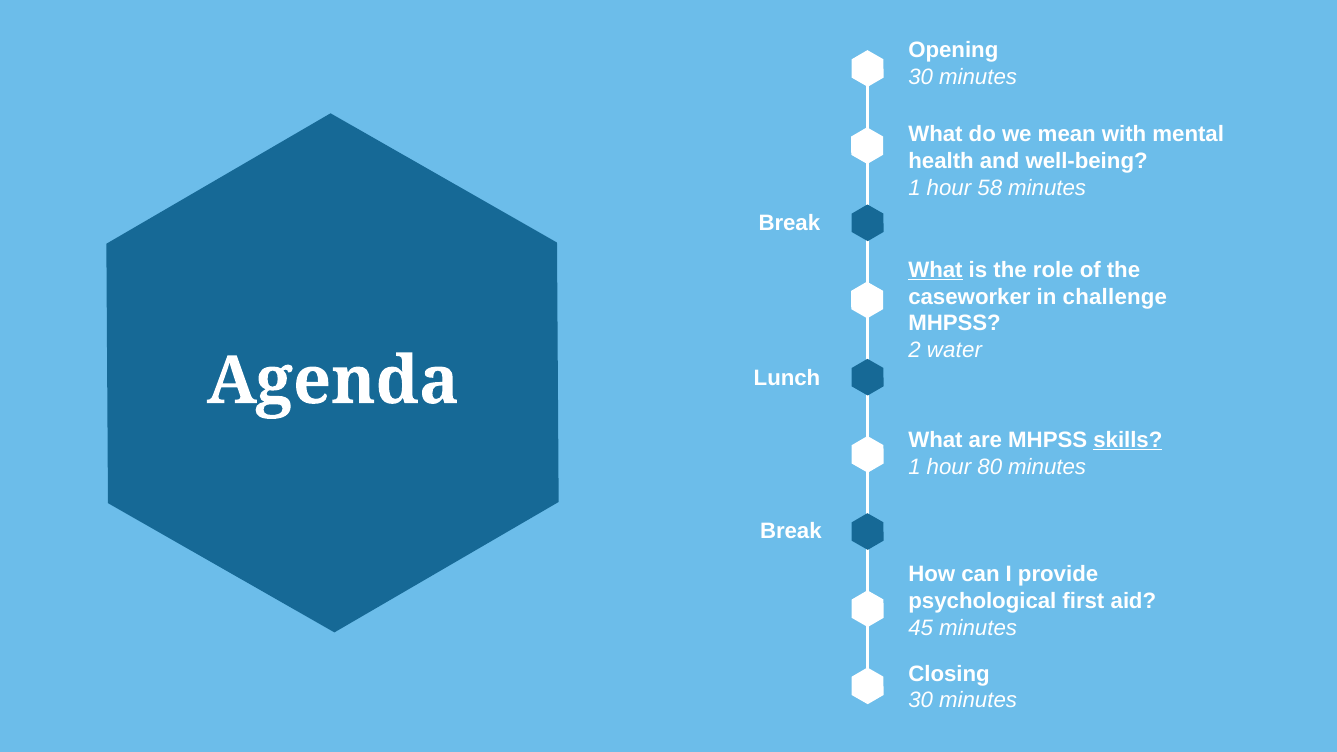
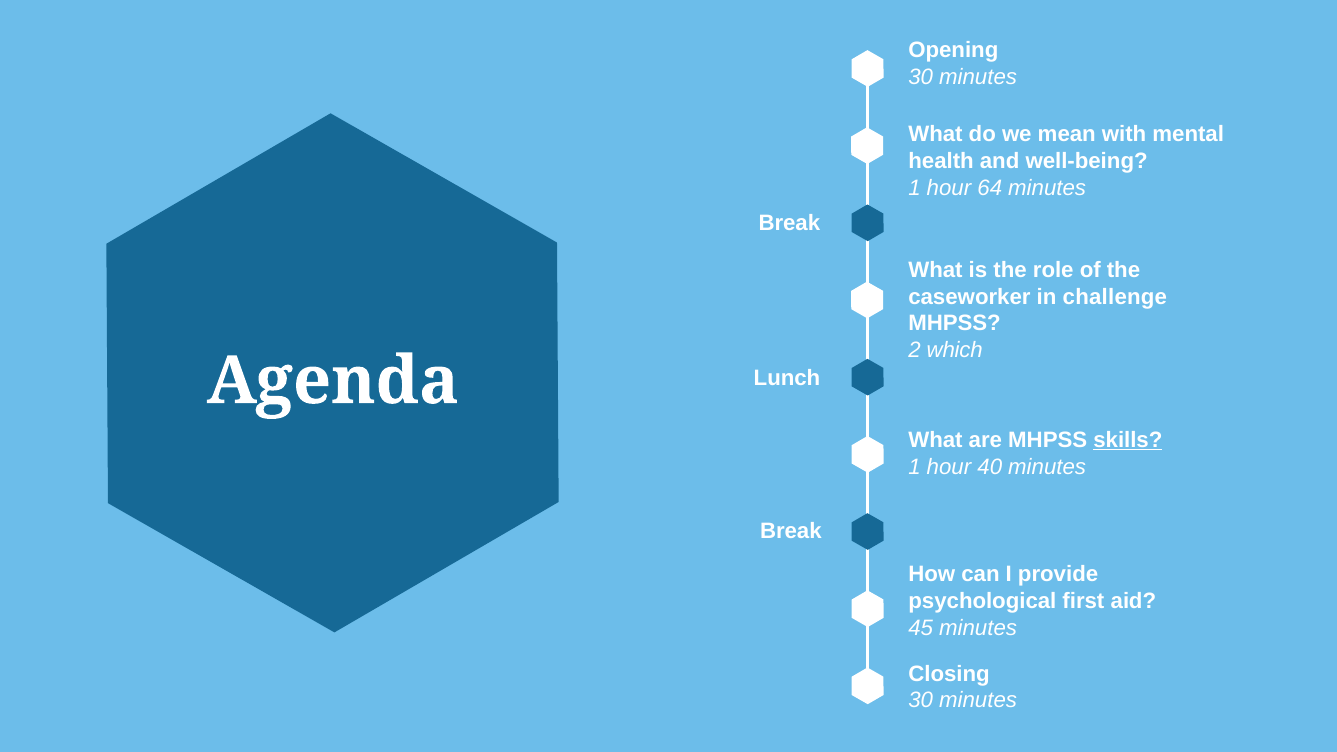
58: 58 -> 64 (990, 188)
What underline: present -> none (935, 270)
water: water -> which (955, 350)
80: 80 -> 40 (990, 467)
